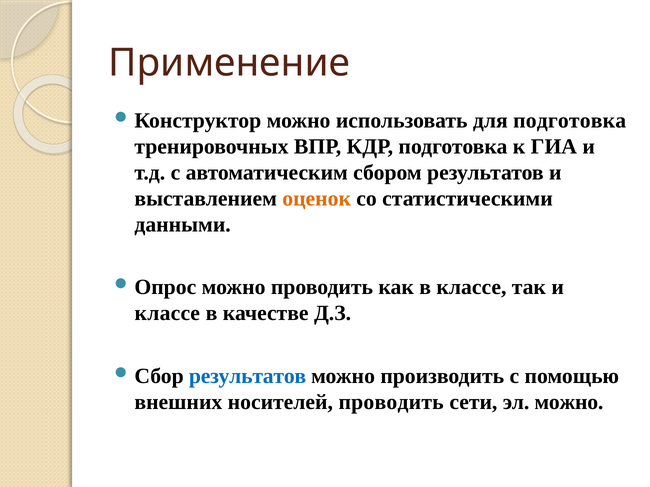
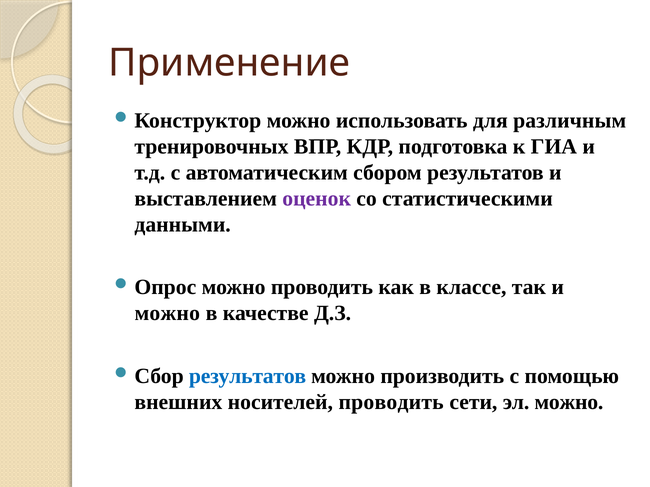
для подготовка: подготовка -> различным (570, 121)
оценок colour: orange -> purple (317, 199)
классе: классе -> можно (167, 313)
